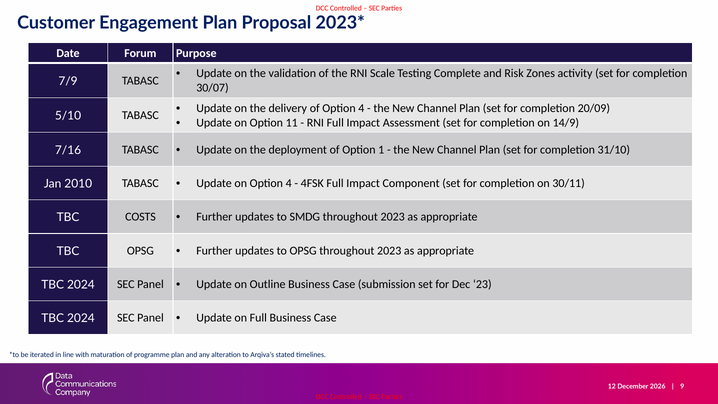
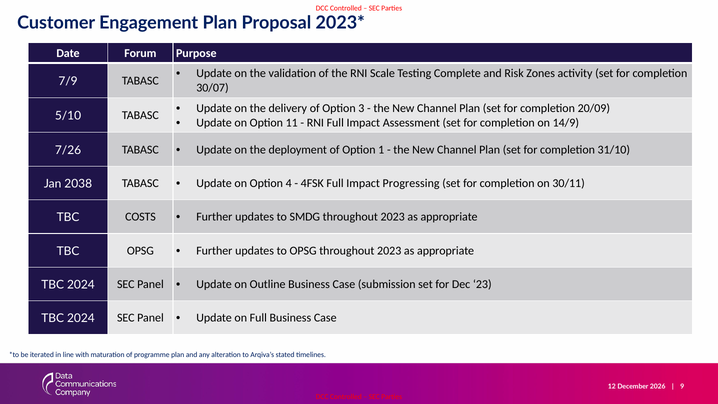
of Option 4: 4 -> 3 (361, 108)
7/16: 7/16 -> 7/26 (68, 150)
2010: 2010 -> 2038 (78, 184)
Component: Component -> Progressing (411, 183)
